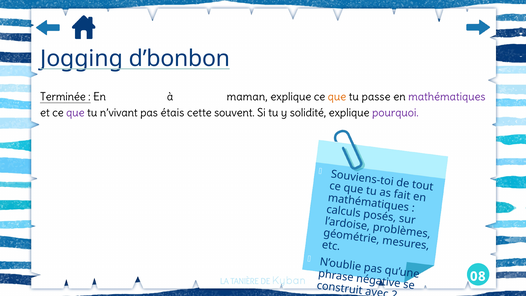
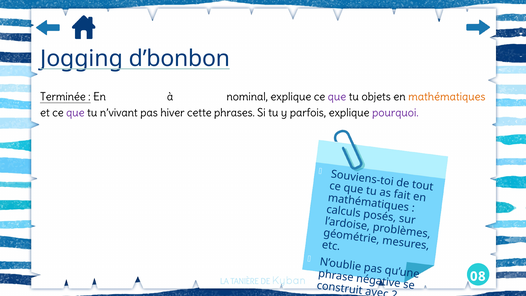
maman: maman -> nominal (247, 97)
que colour: orange -> purple (337, 97)
passe: passe -> objets (376, 97)
mathématiques colour: purple -> orange (447, 97)
étais: étais -> hiver (172, 113)
souvent: souvent -> phrases (234, 113)
solidité: solidité -> parfois (308, 113)
